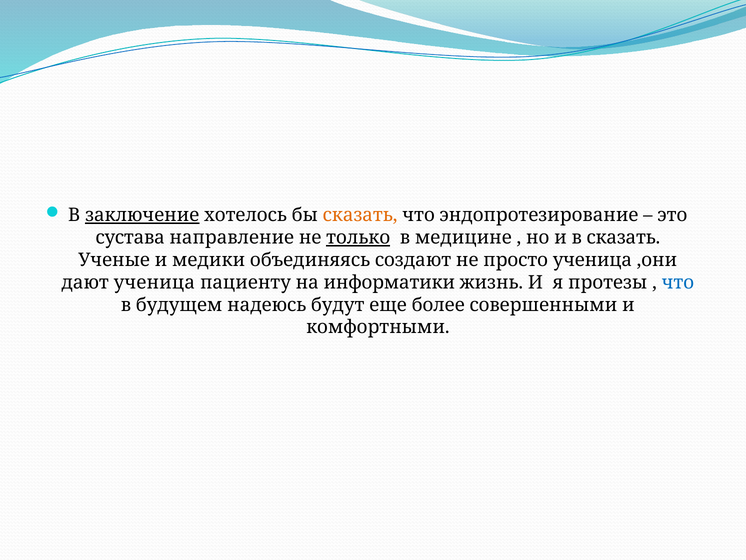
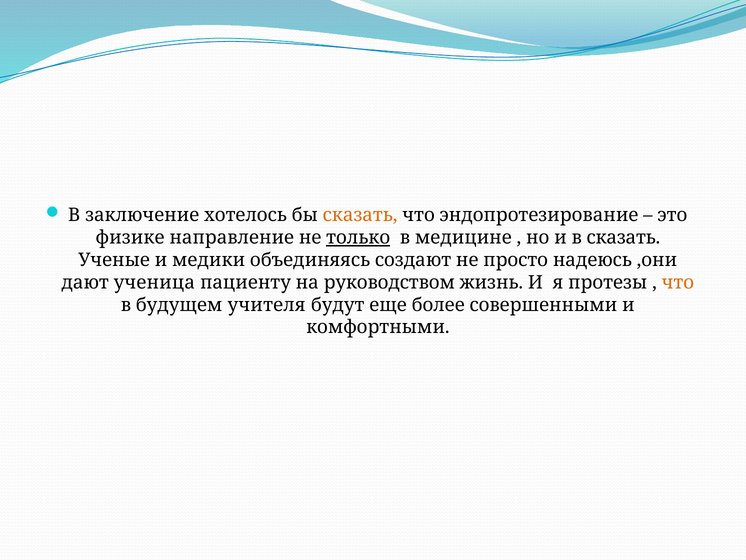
заключение underline: present -> none (142, 215)
сустава: сустава -> физике (130, 237)
просто ученица: ученица -> надеюсь (592, 260)
информатики: информатики -> руководством (389, 282)
что colour: blue -> orange (678, 282)
надеюсь: надеюсь -> учителя (267, 305)
